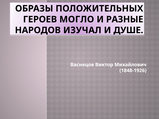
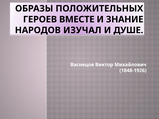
МОГЛО: МОГЛО -> ВМЕСТЕ (77, 19)
РАЗНЫЕ: РАЗНЫЕ -> ЗНАНИЕ (125, 19)
